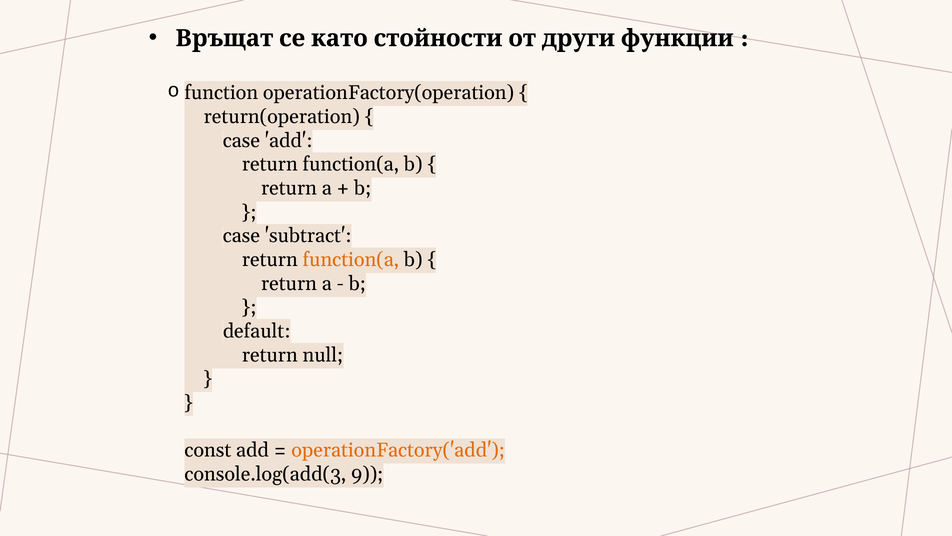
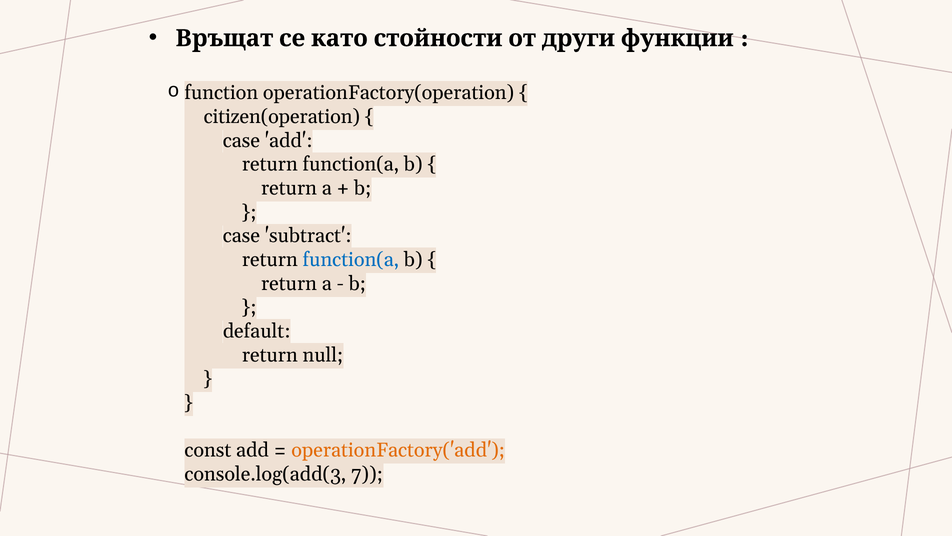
return(operation: return(operation -> citizen(operation (282, 117)
function(a colour: orange -> blue (351, 259)
9: 9 -> 7 (367, 474)
